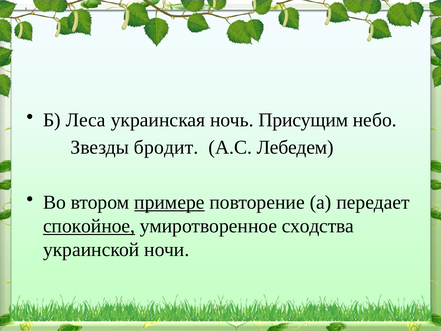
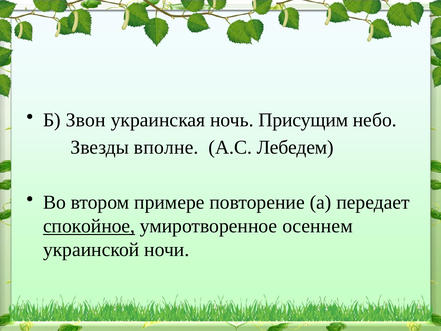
Леса: Леса -> Звон (86, 120)
бродит: бродит -> вполне (166, 147)
примере underline: present -> none (169, 202)
сходства: сходства -> осеннем (318, 226)
